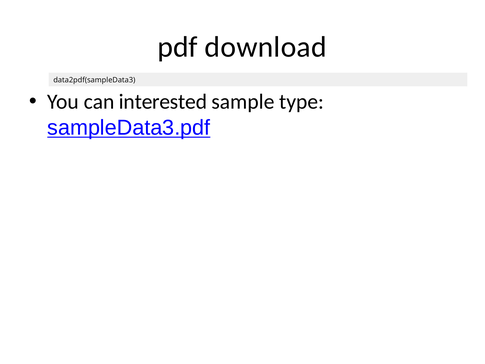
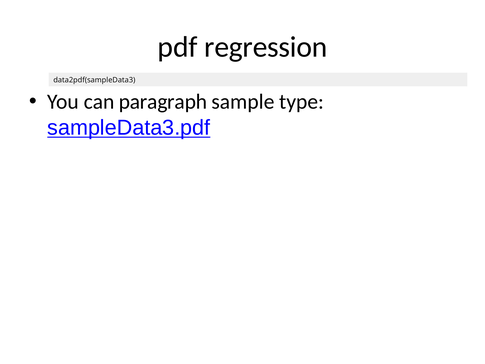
download: download -> regression (266, 47)
interested: interested -> paragraph (163, 102)
